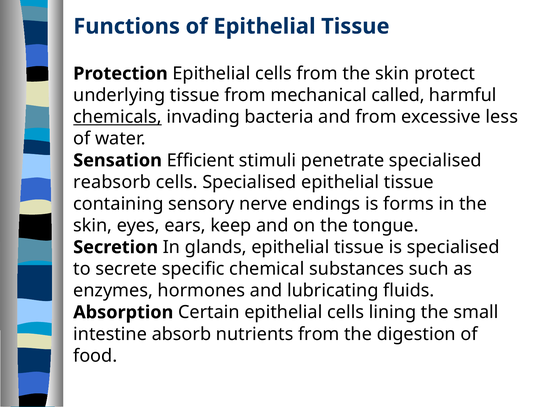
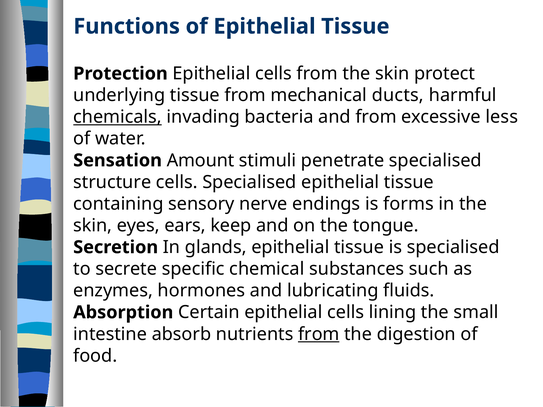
called: called -> ducts (398, 95)
Efficient: Efficient -> Amount (201, 160)
reabsorb: reabsorb -> structure (112, 182)
from underline: none -> present (319, 334)
